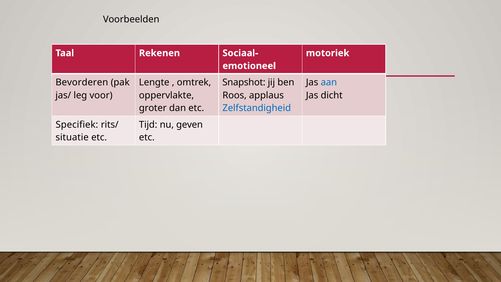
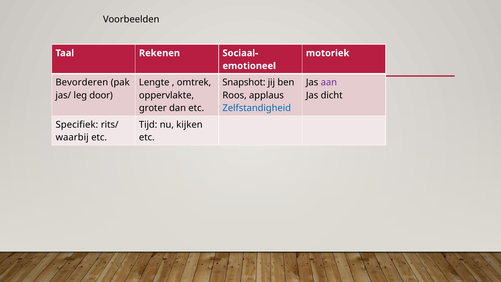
aan colour: blue -> purple (329, 82)
voor: voor -> door (101, 95)
geven: geven -> kijken (189, 125)
situatie: situatie -> waarbij (72, 137)
